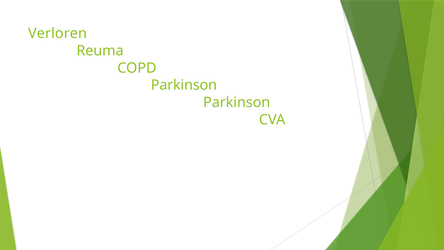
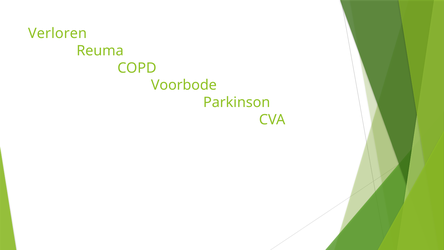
Parkinson: Parkinson -> Voorbode (184, 85)
